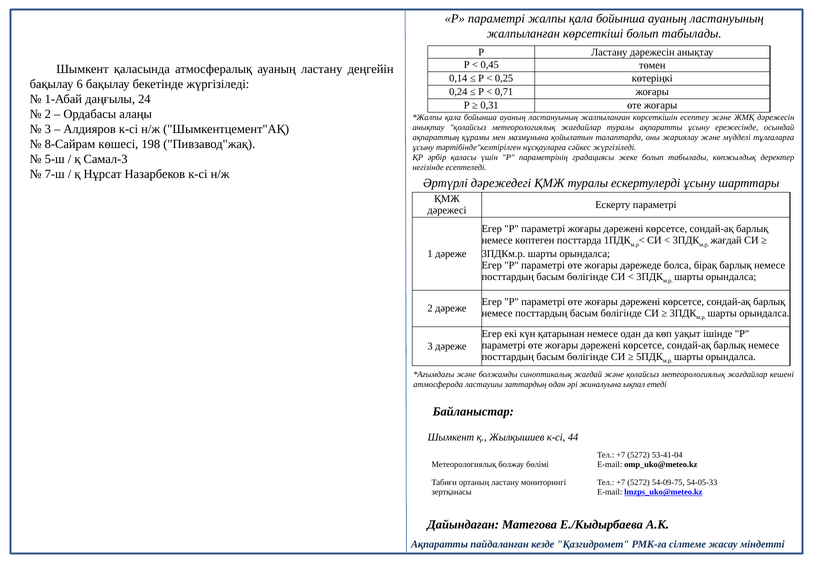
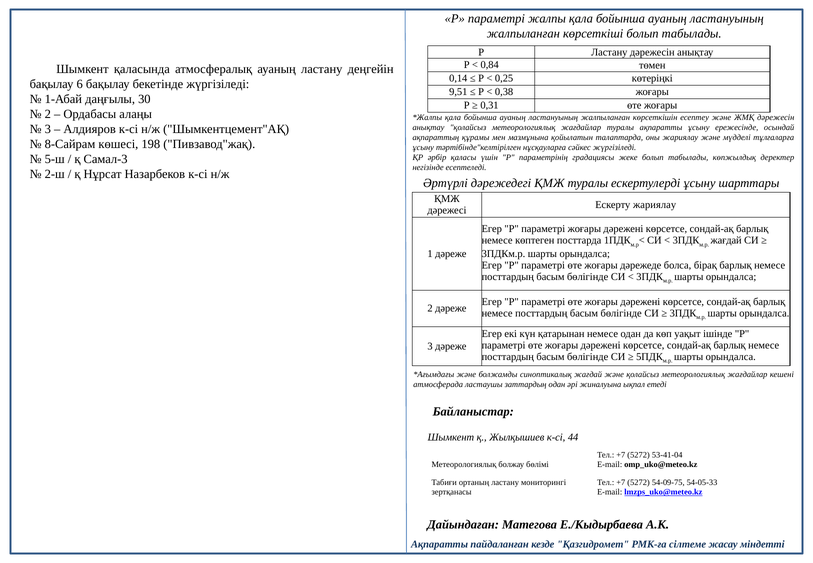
0,45: 0,45 -> 0,84 (490, 65)
0,24: 0,24 -> 9,51 (458, 92)
0,71: 0,71 -> 0,38 (504, 92)
24: 24 -> 30 (144, 99)
7-ш: 7-ш -> 2-ш (55, 174)
Ескерту параметрі: параметрі -> жариялау (655, 205)
